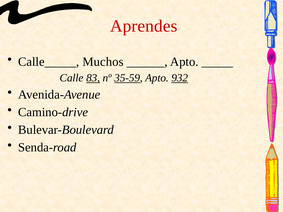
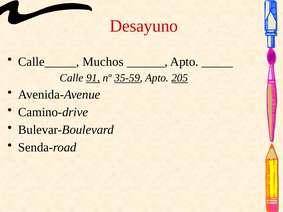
Aprendes: Aprendes -> Desayuno (144, 26)
83: 83 -> 91 (93, 78)
932: 932 -> 205 (180, 78)
